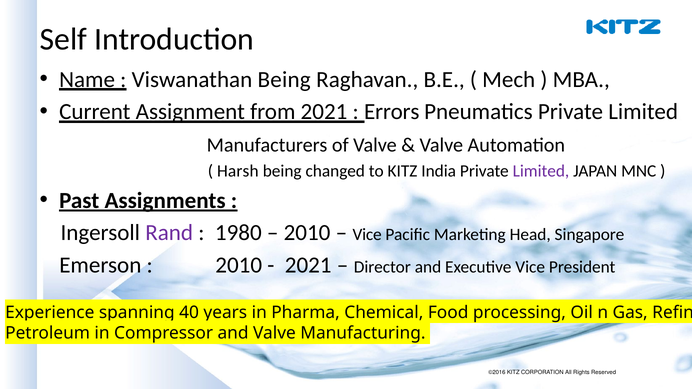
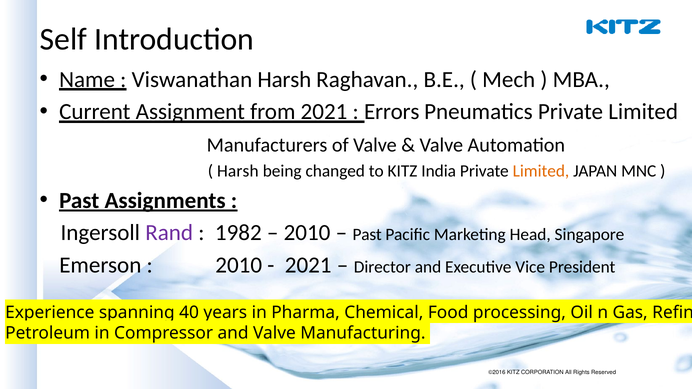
Viswanathan Being: Being -> Harsh (284, 79)
Limited colour: purple -> orange (541, 171)
1980: 1980 -> 1982 (238, 233)
Vice: Vice -> Past (367, 235)
